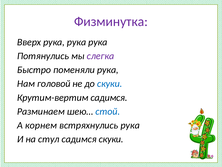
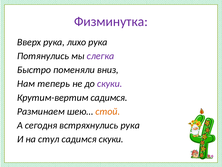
Вверх рука рука: рука -> лихо (77, 42)
поменяли рука: рука -> вниз (108, 70)
головой: головой -> теперь (54, 83)
скуки colour: blue -> purple (110, 83)
стой colour: blue -> orange (108, 111)
корнем: корнем -> сегодня (41, 125)
